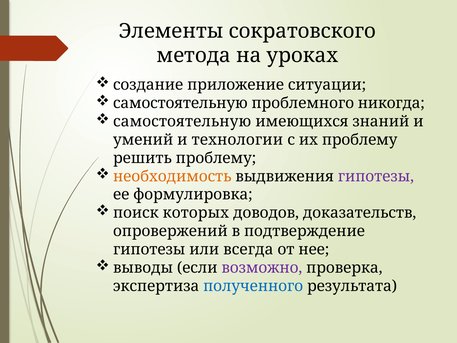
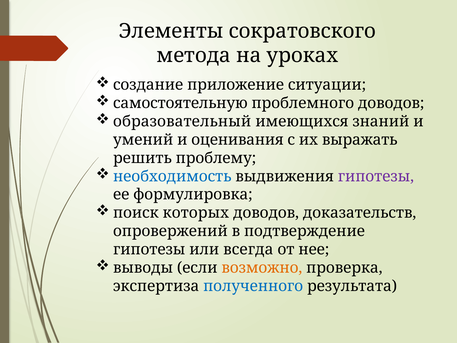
проблемного никогда: никогда -> доводов (391, 103)
самостоятельную: самостоятельную -> образовательный (182, 121)
технологии: технологии -> оценивания (238, 140)
их проблему: проблему -> выражать (360, 140)
необходимость colour: orange -> blue (172, 176)
возможно colour: purple -> orange (262, 268)
